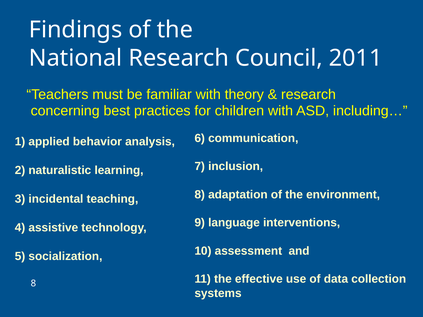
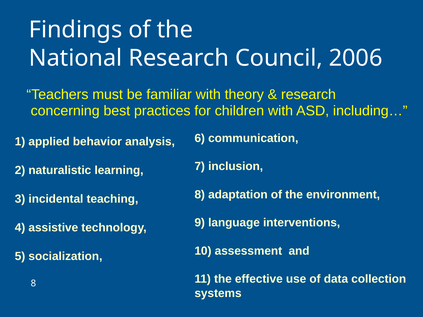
2011: 2011 -> 2006 (356, 58)
